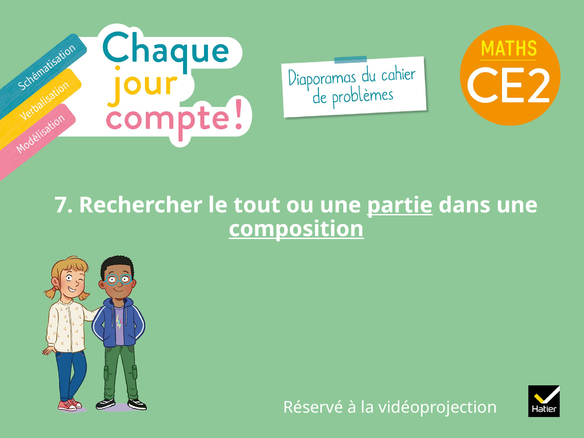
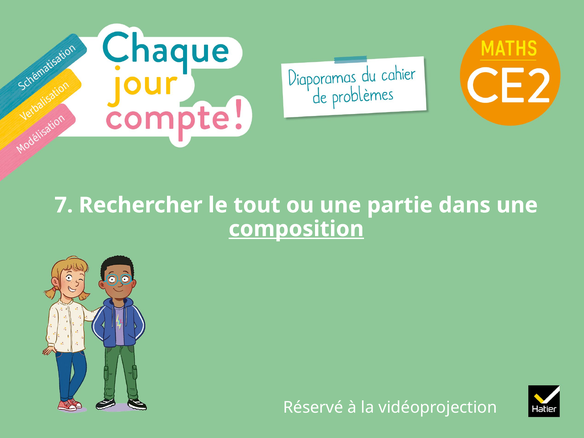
partie underline: present -> none (400, 205)
